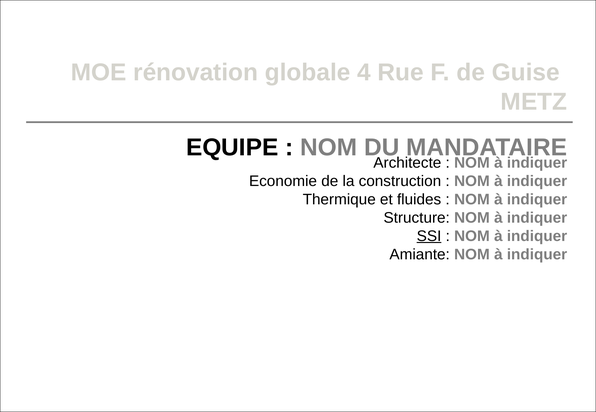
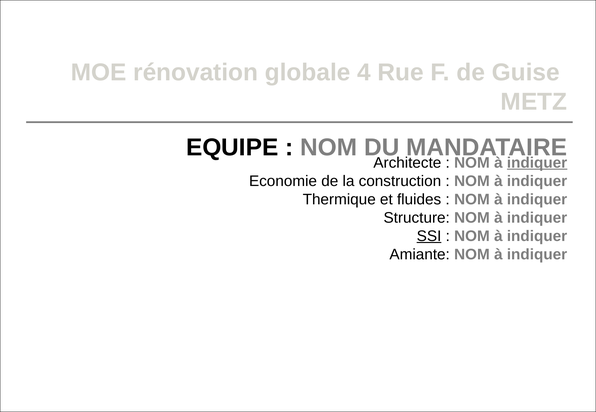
indiquer underline: none -> present (537, 163)
